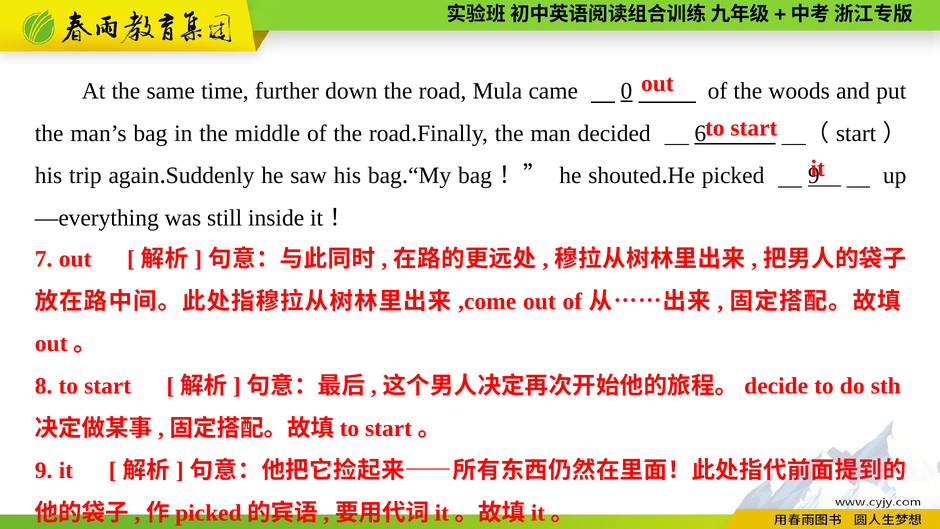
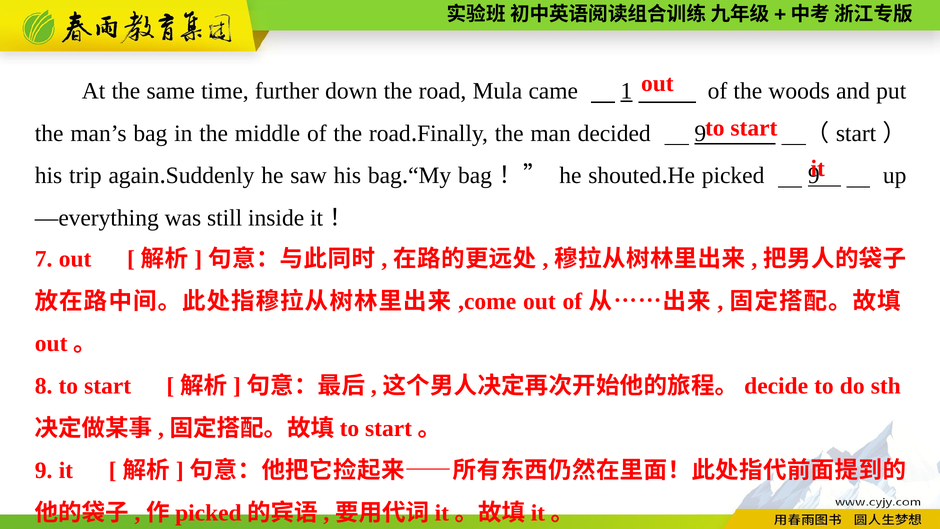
0: 0 -> 1 (626, 91)
decided 6: 6 -> 9 (700, 133)
